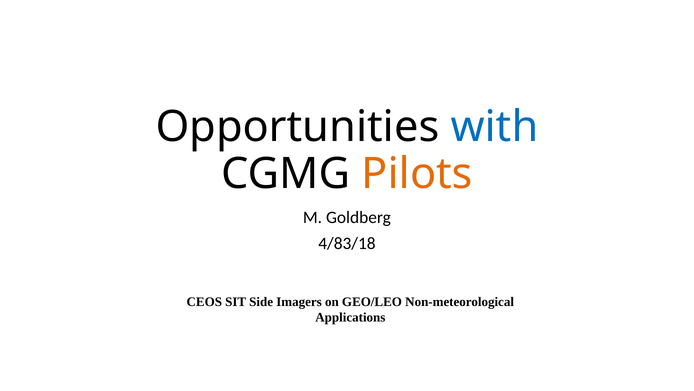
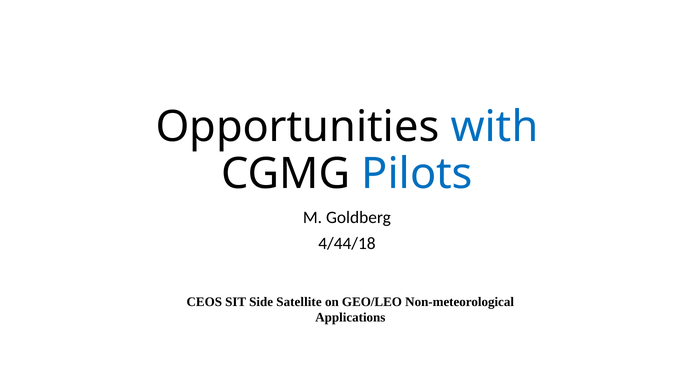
Pilots colour: orange -> blue (417, 173)
4/83/18: 4/83/18 -> 4/44/18 (347, 243)
Imagers: Imagers -> Satellite (299, 302)
